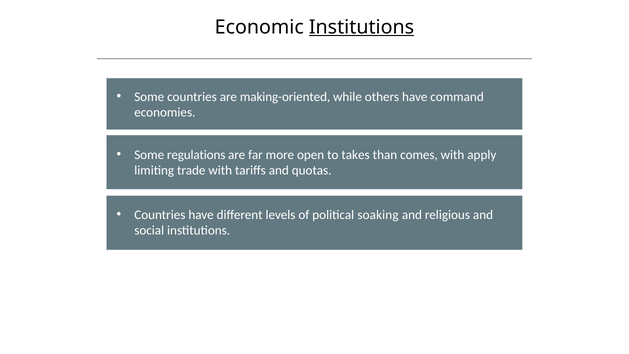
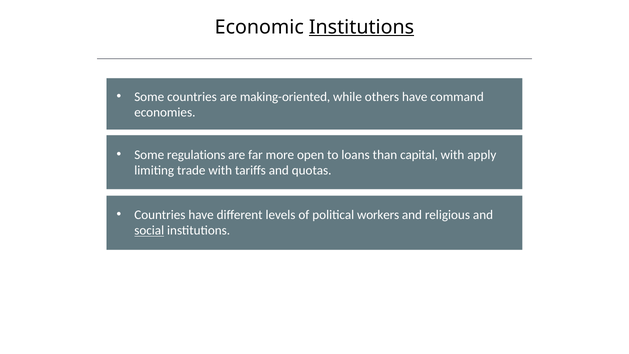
takes: takes -> loans (356, 155)
comes: comes -> capital (419, 155)
soaking: soaking -> workers (378, 215)
social underline: none -> present (149, 230)
